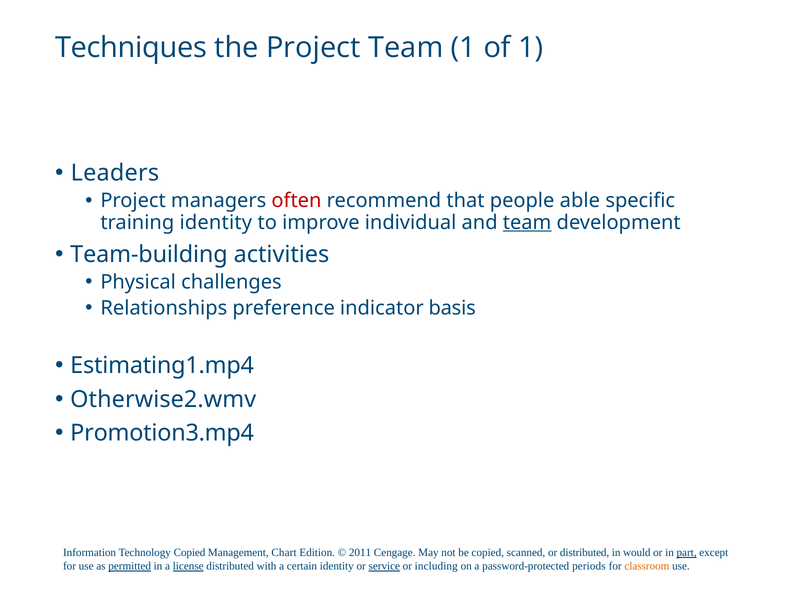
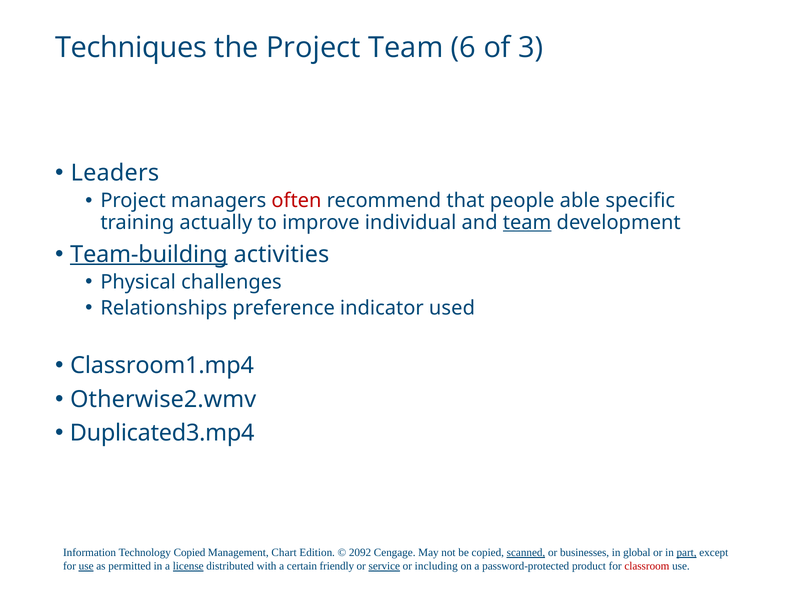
Team 1: 1 -> 6 (463, 48)
of 1: 1 -> 3 (531, 48)
training identity: identity -> actually (216, 222)
Team-building underline: none -> present (149, 254)
basis: basis -> used (452, 308)
Estimating1.mp4: Estimating1.mp4 -> Classroom1.mp4 (162, 365)
Promotion3.mp4: Promotion3.mp4 -> Duplicated3.mp4 (162, 433)
2011: 2011 -> 2092 (360, 552)
scanned underline: none -> present (526, 552)
or distributed: distributed -> businesses (585, 552)
would: would -> global (637, 552)
use underline: none -> present (86, 565)
permitted underline: present -> none (130, 565)
certain identity: identity -> friendly (337, 565)
periods: periods -> product (589, 565)
classroom colour: orange -> red (647, 565)
